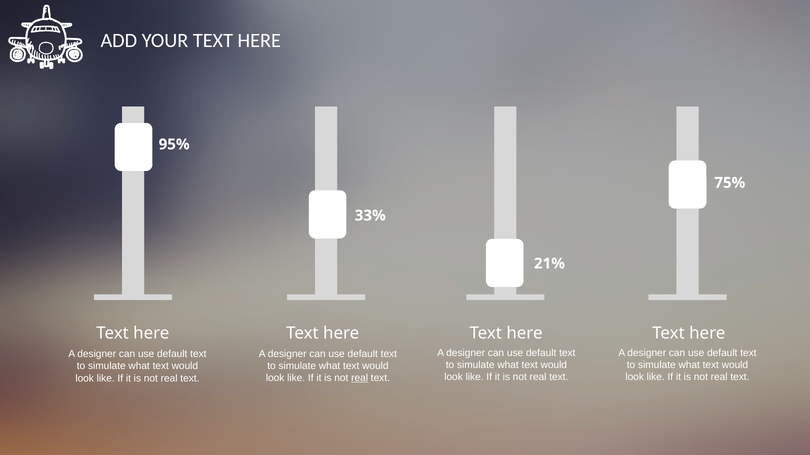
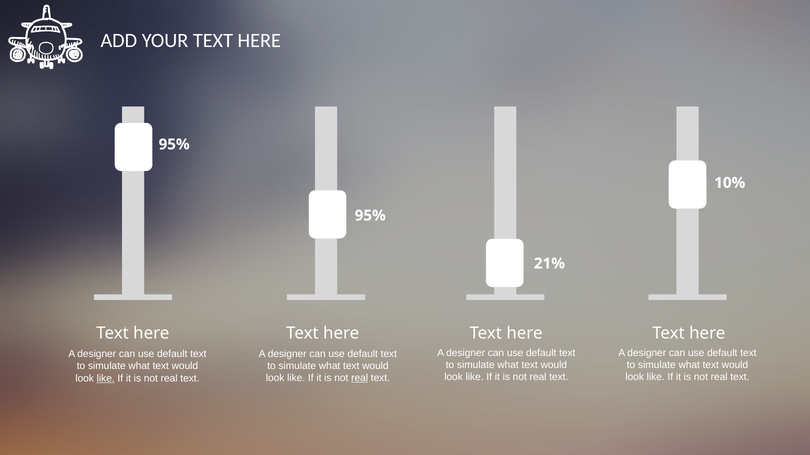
75%: 75% -> 10% (730, 183)
33%: 33% -> 95% (370, 216)
like underline: none -> present (106, 379)
